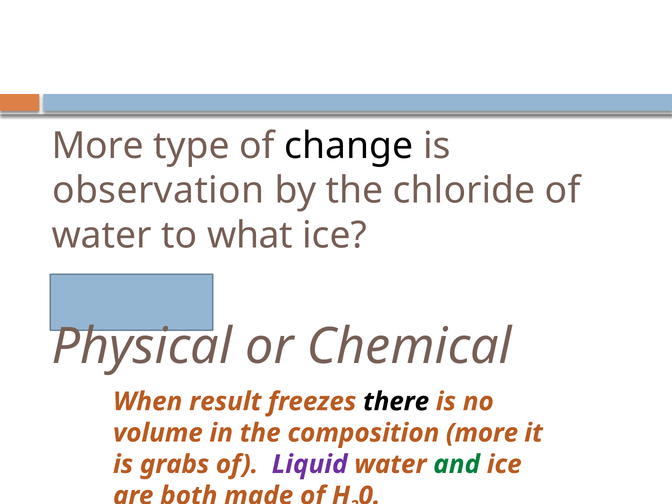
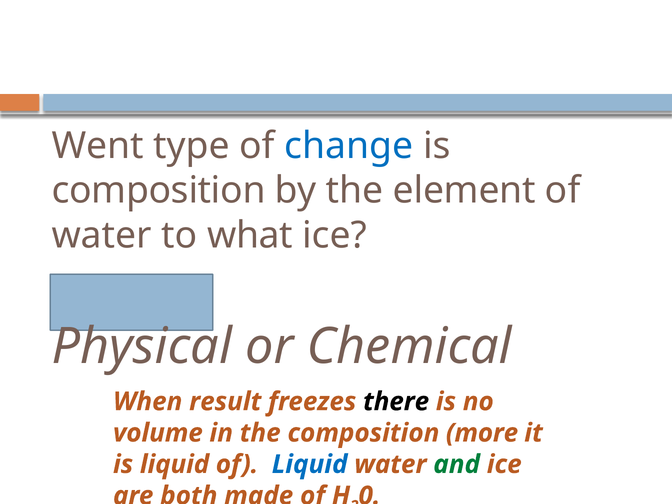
More: More -> Went (98, 146)
change colour: black -> blue (349, 146)
observation: observation -> composition (159, 191)
chloride: chloride -> element (464, 191)
is grabs: grabs -> liquid (175, 464)
Liquid colour: purple -> blue (310, 464)
